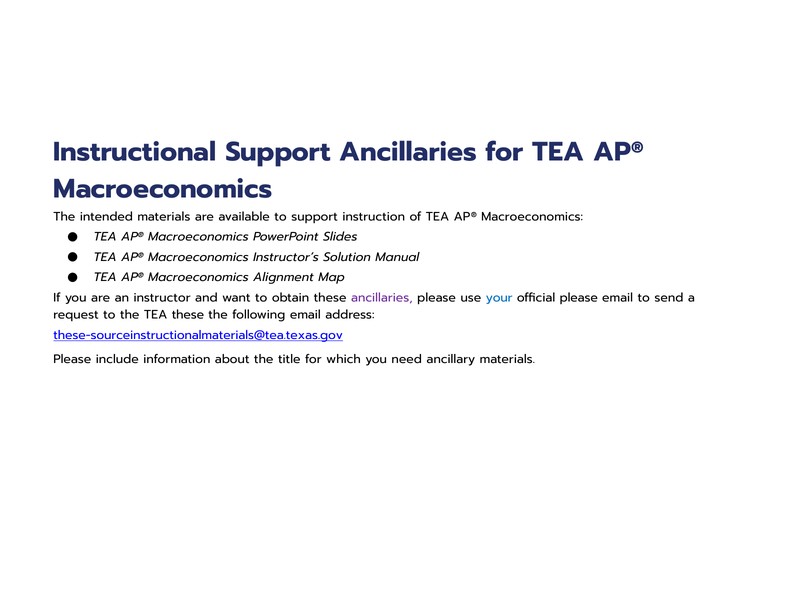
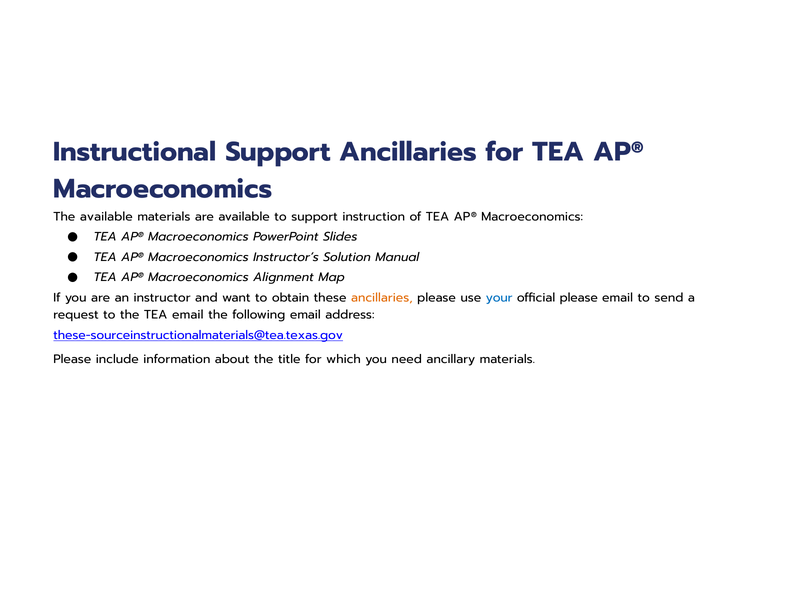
The intended: intended -> available (106, 217)
ancillaries colour: purple -> orange (382, 298)
TEA these: these -> email (188, 315)
